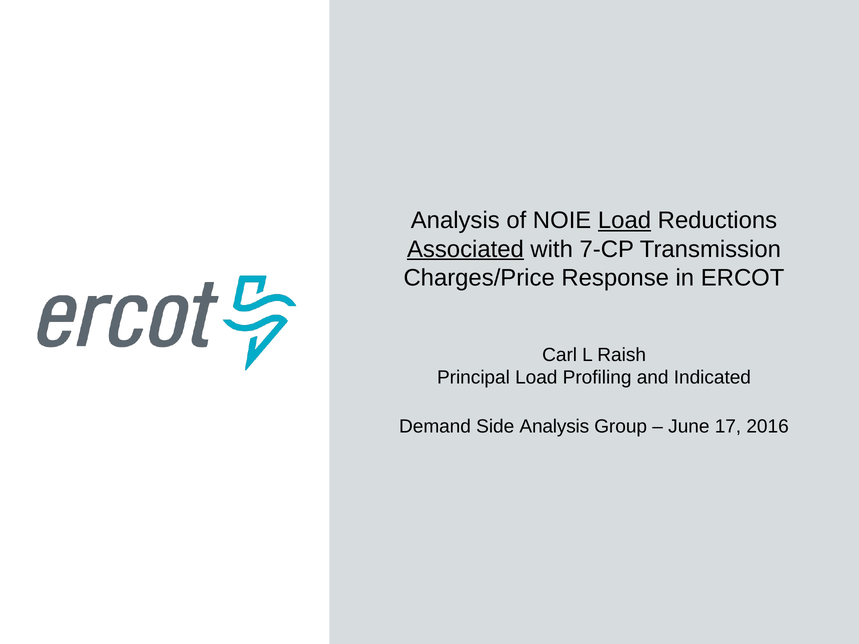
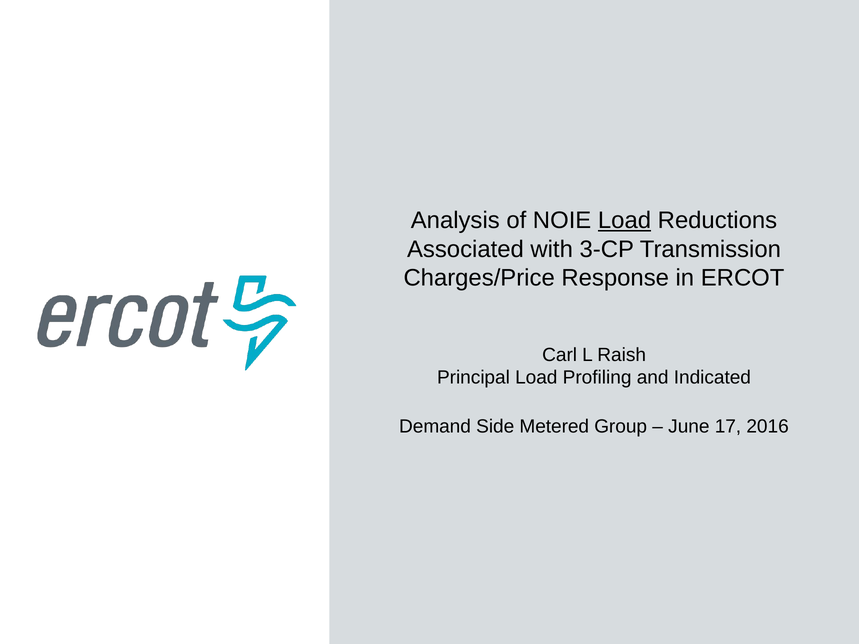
Associated underline: present -> none (465, 249)
7-CP: 7-CP -> 3-CP (607, 249)
Side Analysis: Analysis -> Metered (554, 426)
